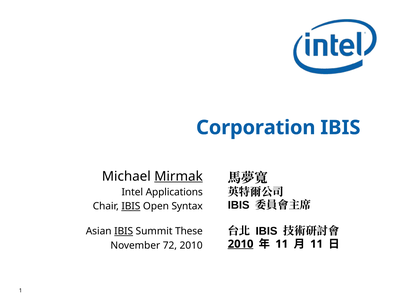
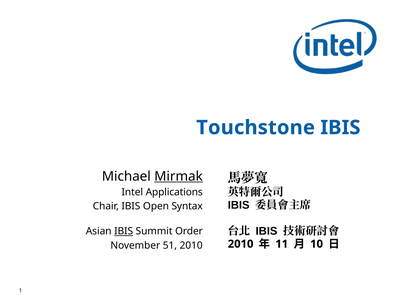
Corporation: Corporation -> Touchstone (256, 128)
IBIS underline: present -> none (131, 206)
These: These -> Order (189, 231)
2010 underline: present -> none (241, 244)
11: 11 -> 10 (317, 244)
72: 72 -> 51 (170, 246)
